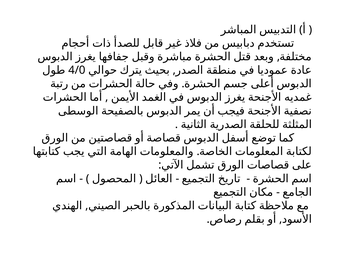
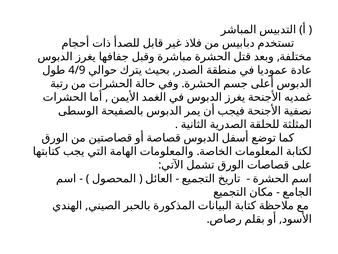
4/0: 4/0 -> 4/9 (77, 70)
